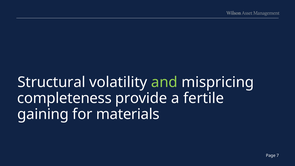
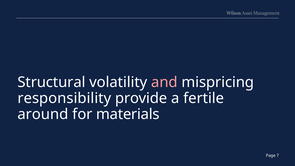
and colour: light green -> pink (164, 82)
completeness: completeness -> responsibility (64, 98)
gaining: gaining -> around (43, 114)
